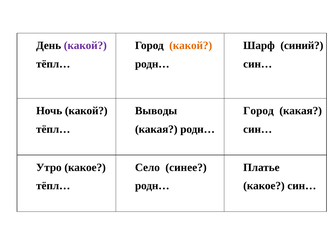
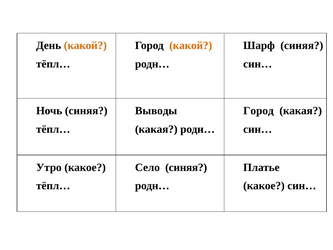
какой colour: purple -> orange (85, 45)
Шарф синий: синий -> синяя (302, 45)
Ночь какой: какой -> синяя (86, 111)
Село синее: синее -> синяя (186, 167)
